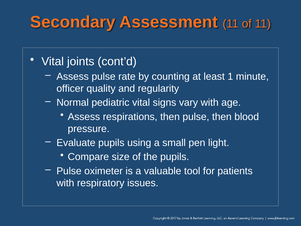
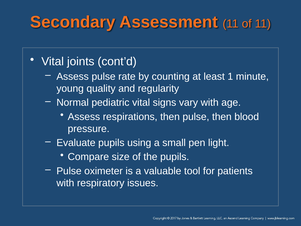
officer: officer -> young (70, 89)
